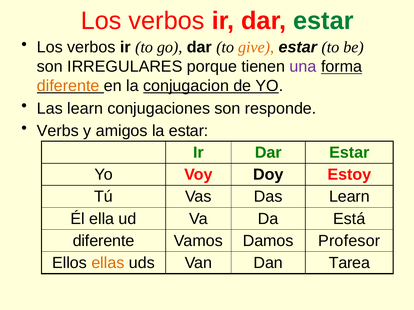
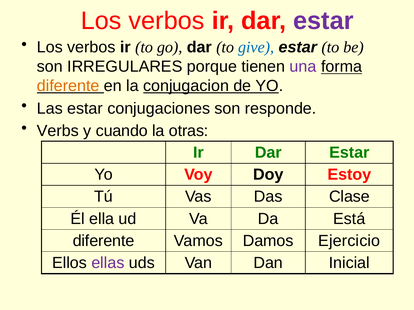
estar colour: green -> purple (323, 21)
give colour: orange -> blue (256, 47)
Las learn: learn -> estar (85, 109)
amigos: amigos -> cuando (122, 131)
la estar: estar -> otras (189, 131)
Das Learn: Learn -> Clase (349, 197)
Profesor: Profesor -> Ejercicio (349, 241)
ellas colour: orange -> purple (108, 263)
Tarea: Tarea -> Inicial (349, 263)
